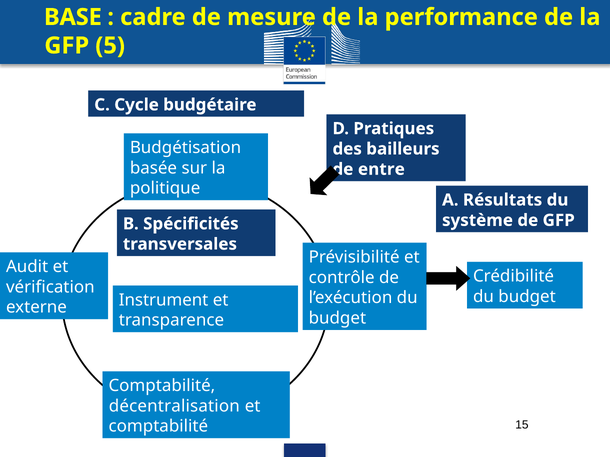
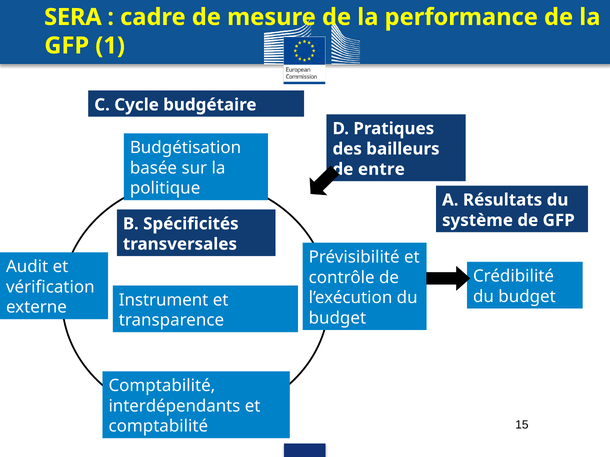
BASE: BASE -> SERA (73, 17)
5: 5 -> 1 (110, 46)
décentralisation: décentralisation -> interdépendants (174, 406)
